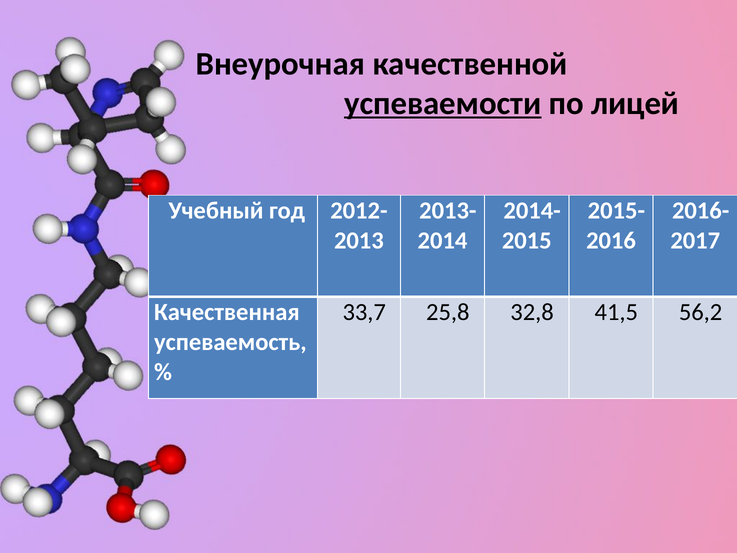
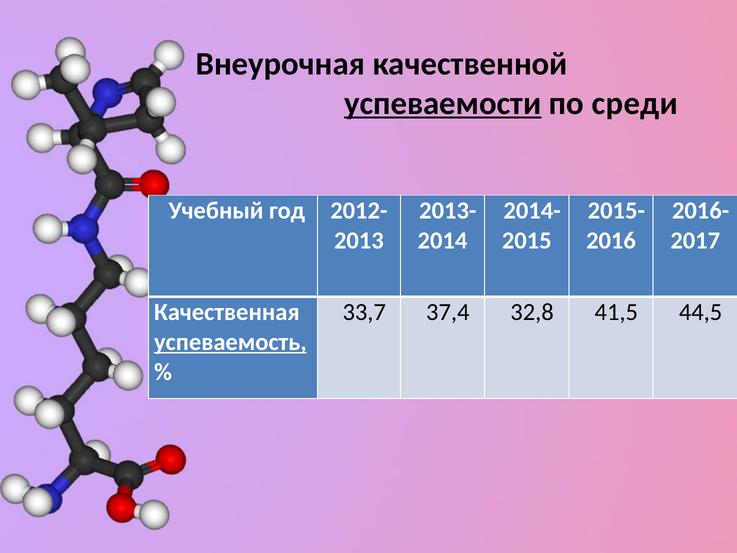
лицей: лицей -> среди (635, 103)
25,8: 25,8 -> 37,4 (448, 312)
56,2: 56,2 -> 44,5 (701, 312)
успеваемость underline: none -> present (230, 342)
